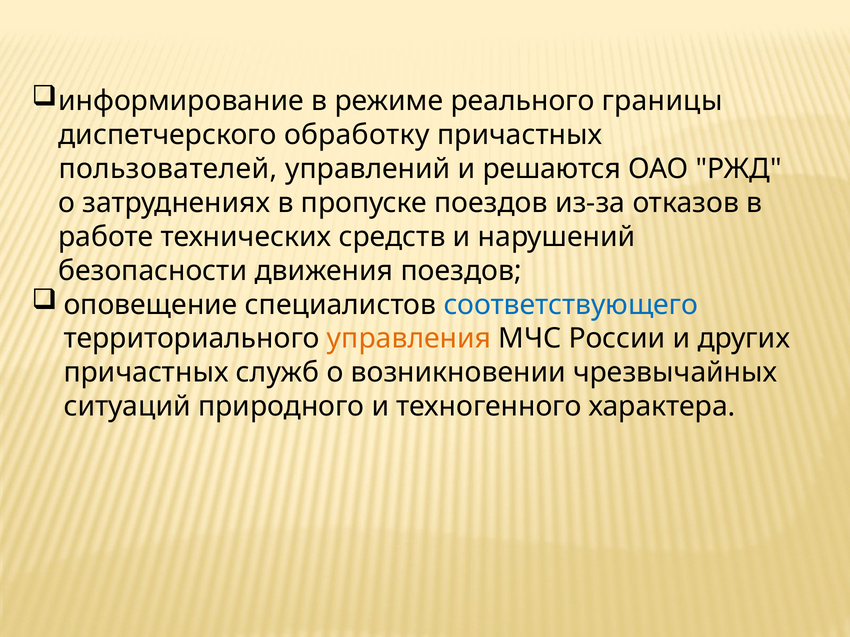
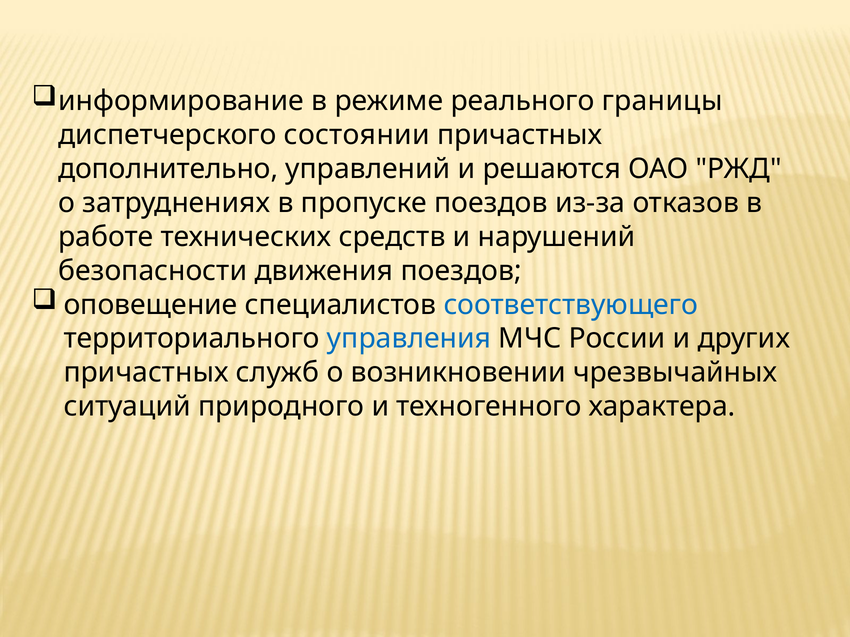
обработку: обработку -> состоянии (357, 135)
пользователей: пользователей -> дополнительно (168, 169)
управления colour: orange -> blue (409, 339)
